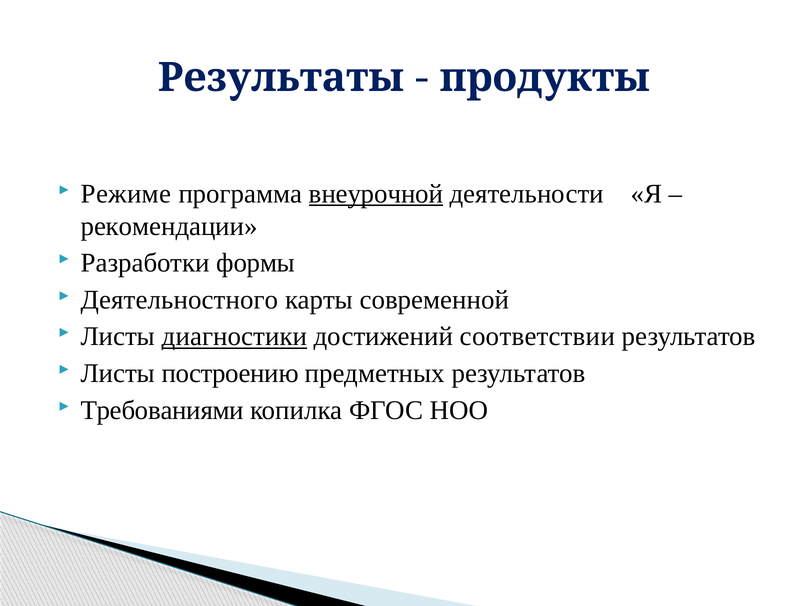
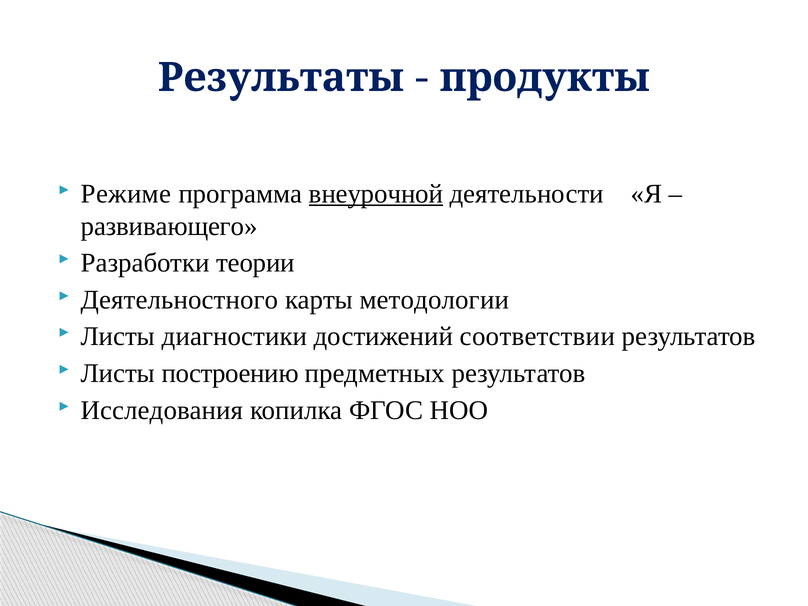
рекомендации: рекомендации -> развивающего (169, 226)
формы: формы -> теории (256, 263)
современной: современной -> методологии (434, 300)
диагностики underline: present -> none (234, 337)
Требованиями: Требованиями -> Исследования (162, 410)
